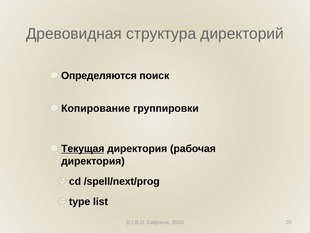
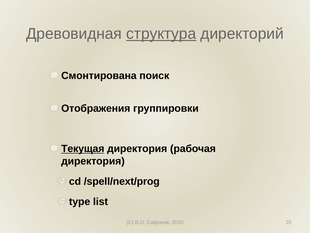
структура underline: none -> present (161, 34)
Определяются: Определяются -> Смонтирована (99, 76)
Копирование: Копирование -> Отображения (96, 108)
